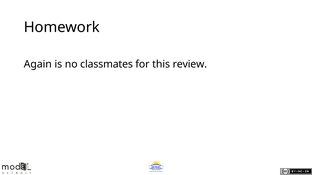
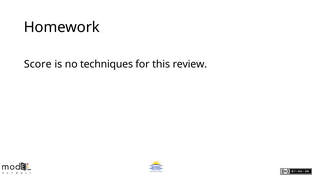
Again: Again -> Score (38, 64)
classmates: classmates -> techniques (107, 64)
